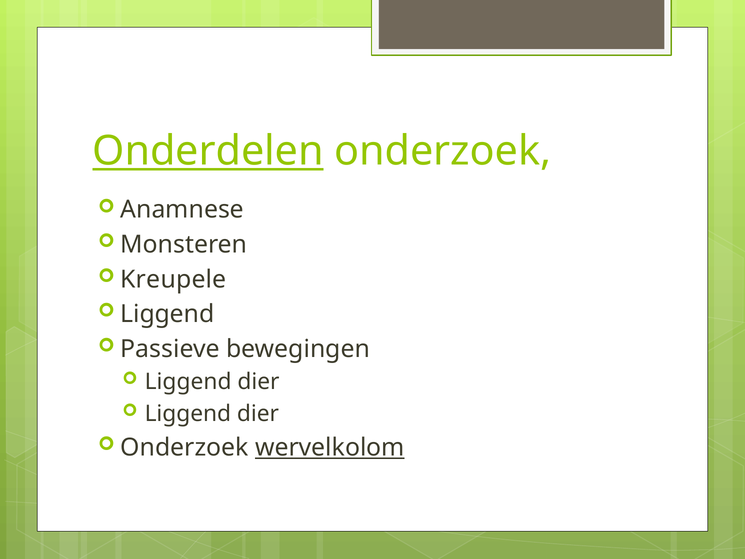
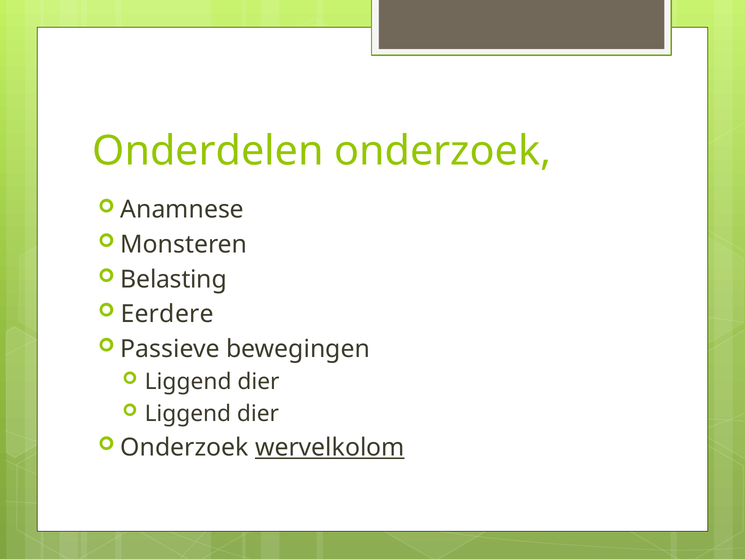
Onderdelen underline: present -> none (208, 151)
Kreupele: Kreupele -> Belasting (174, 279)
Liggend: Liggend -> Eerdere (167, 314)
